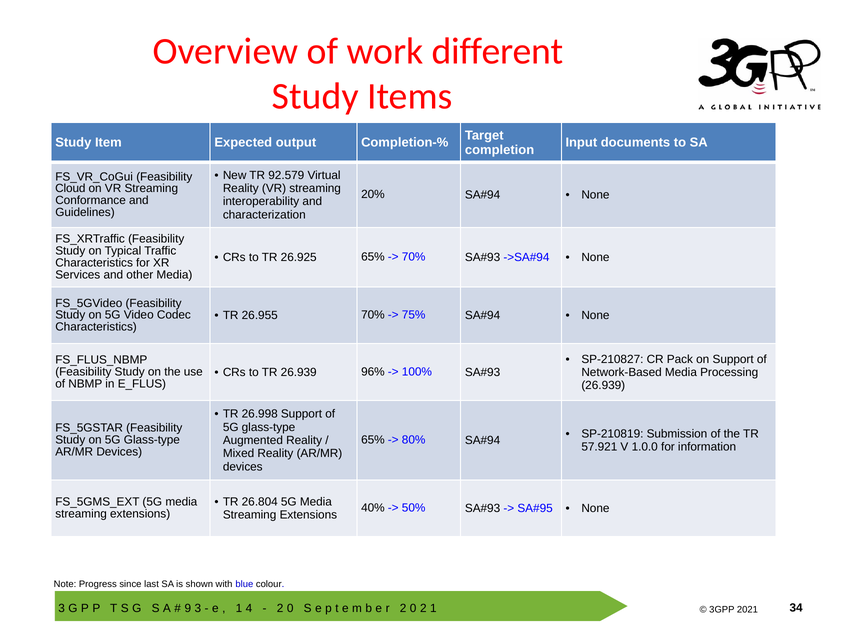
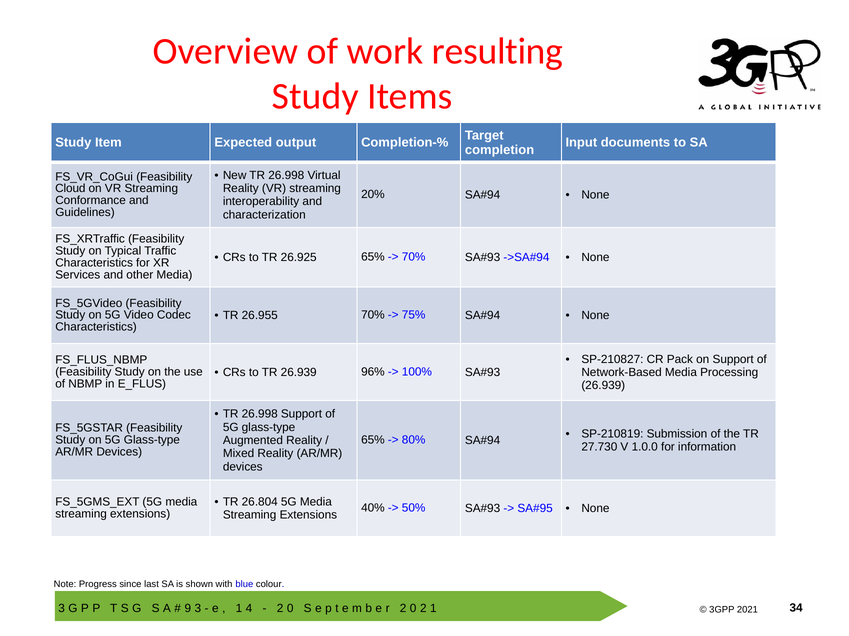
different: different -> resulting (498, 51)
New TR 92.579: 92.579 -> 26.998 (286, 175)
57.921: 57.921 -> 27.730 (599, 447)
